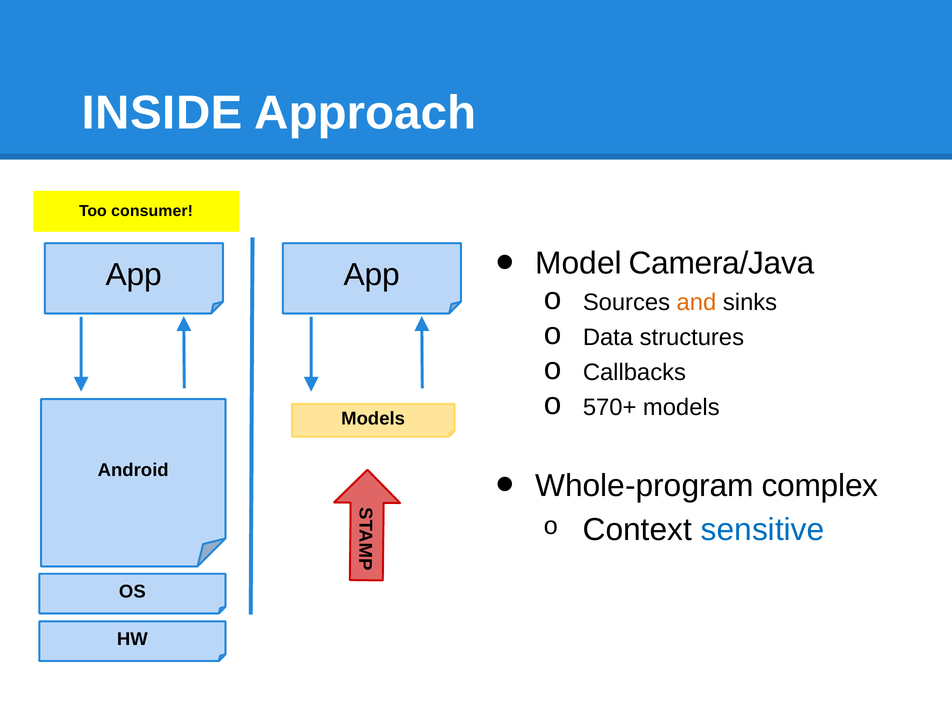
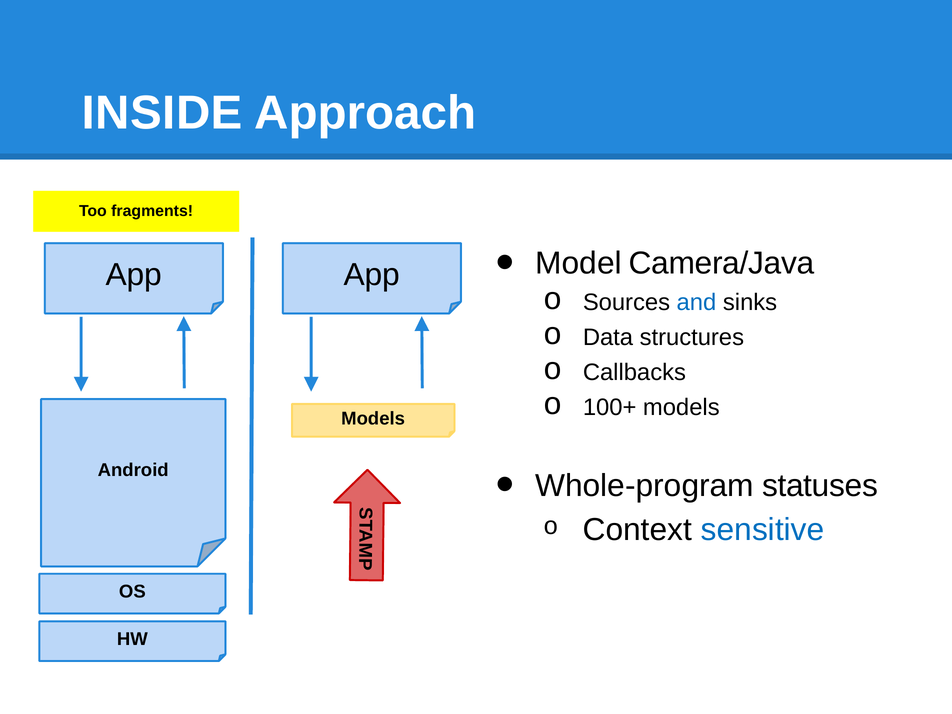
consumer: consumer -> fragments (152, 211)
and colour: orange -> blue (696, 303)
570+: 570+ -> 100+ (610, 407)
complex: complex -> statuses (820, 486)
